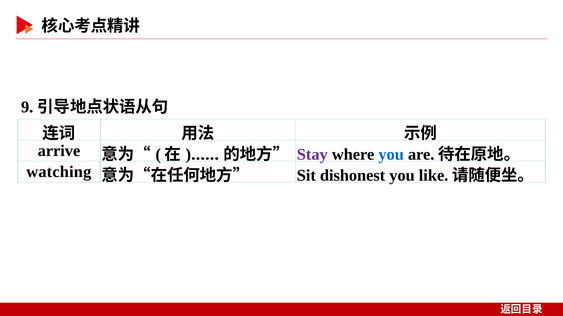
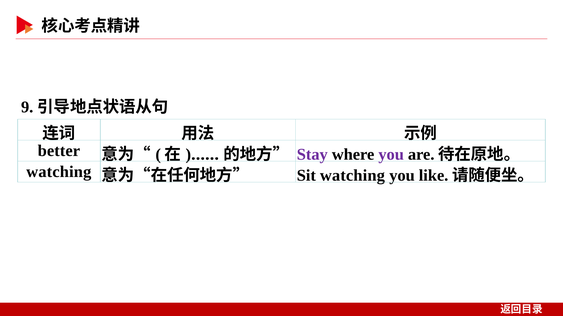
arrive: arrive -> better (59, 151)
you colour: blue -> purple (391, 155)
Sit dishonest: dishonest -> watching (352, 176)
